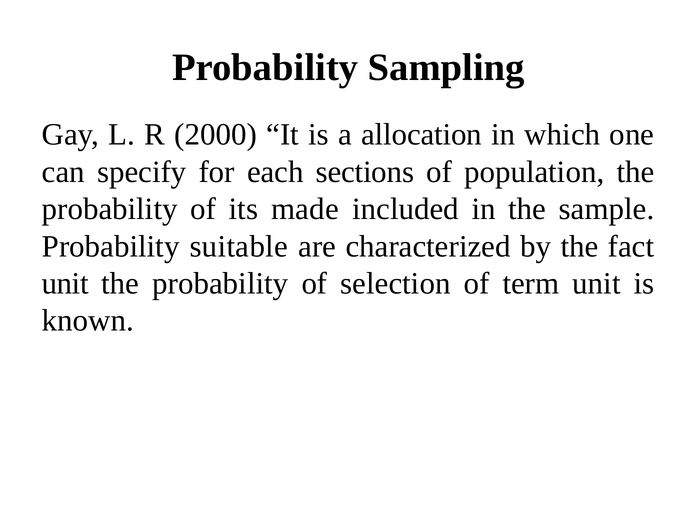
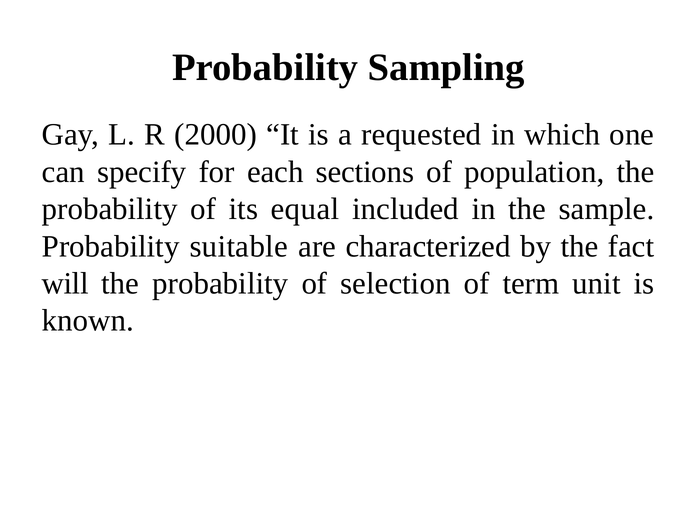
allocation: allocation -> requested (421, 135)
made: made -> equal (305, 209)
unit: unit -> will (65, 283)
